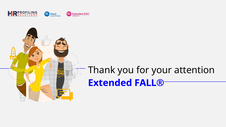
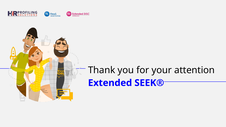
FALL®: FALL® -> SEEK® (149, 83)
